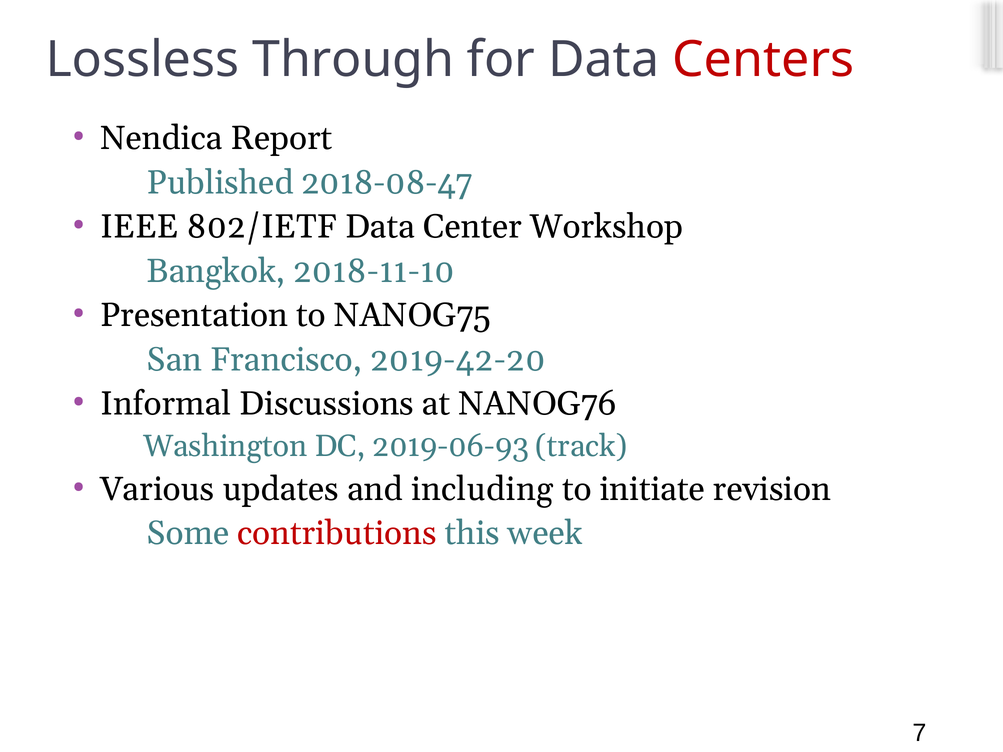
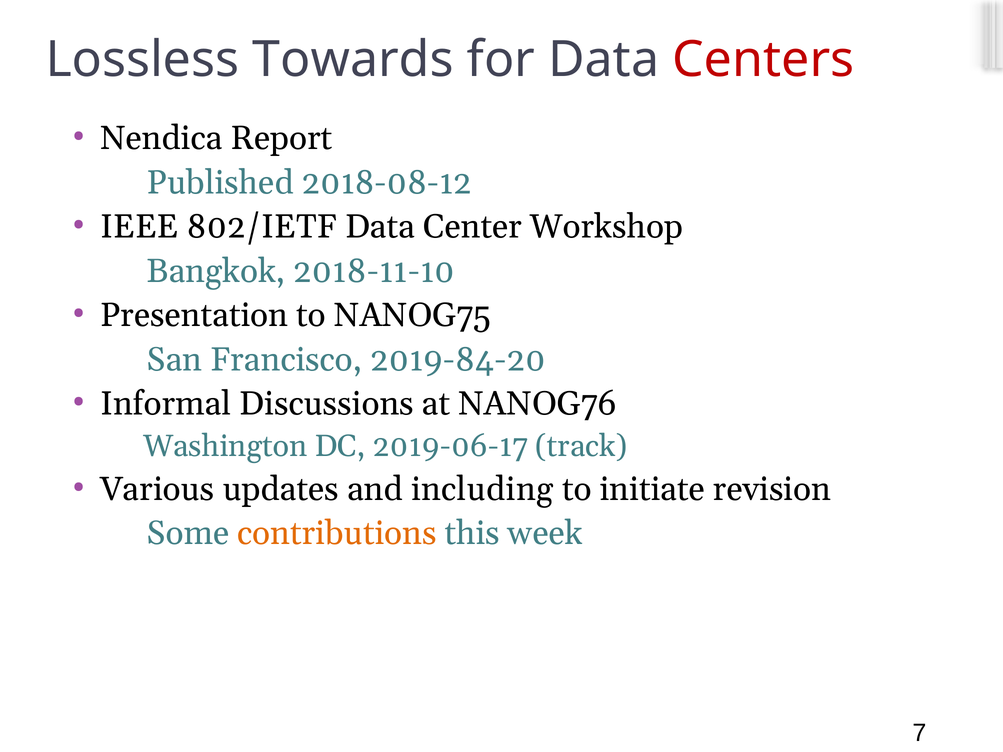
Through: Through -> Towards (353, 60)
2018-08-47: 2018-08-47 -> 2018-08-12 (387, 183)
2019-42-20: 2019-42-20 -> 2019-84-20 (458, 360)
2019-06-93: 2019-06-93 -> 2019-06-17 (450, 446)
contributions colour: red -> orange (337, 534)
